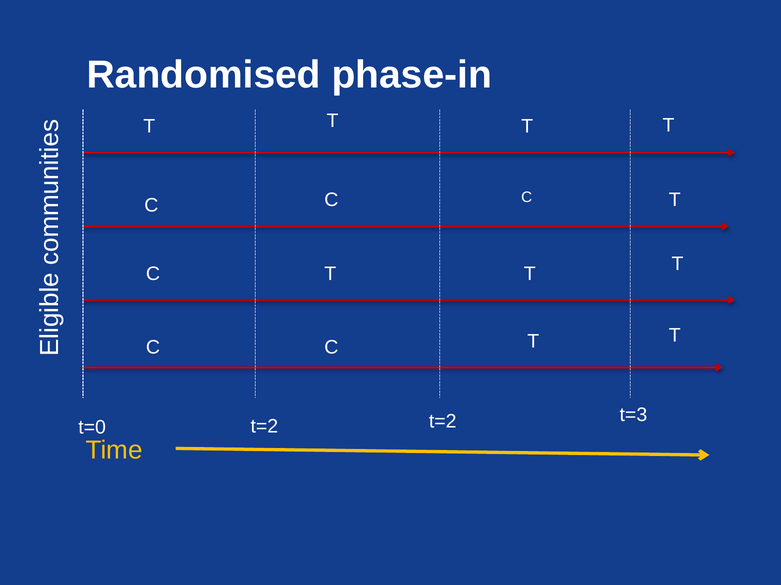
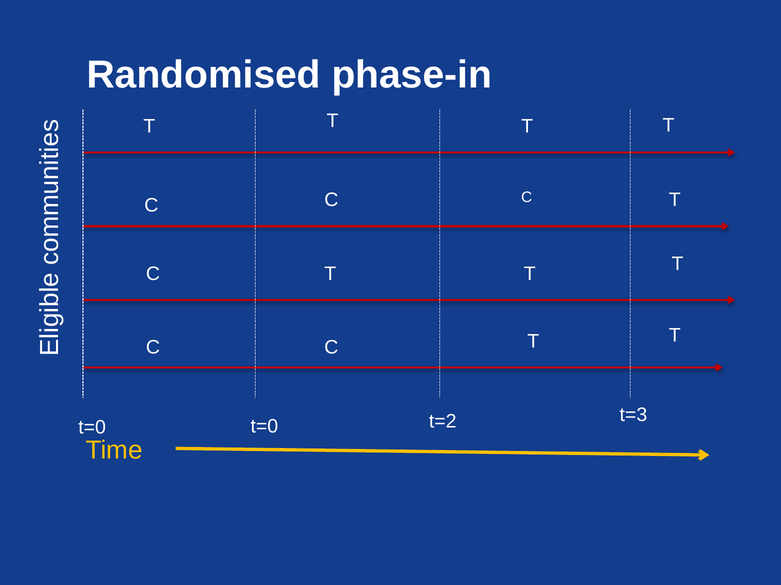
t=0 t=2: t=2 -> t=0 (264, 427)
